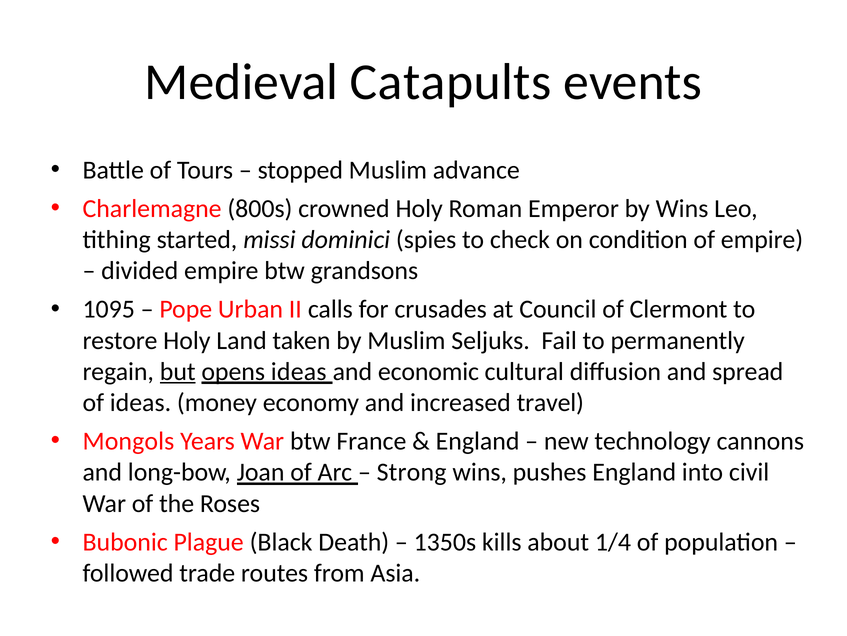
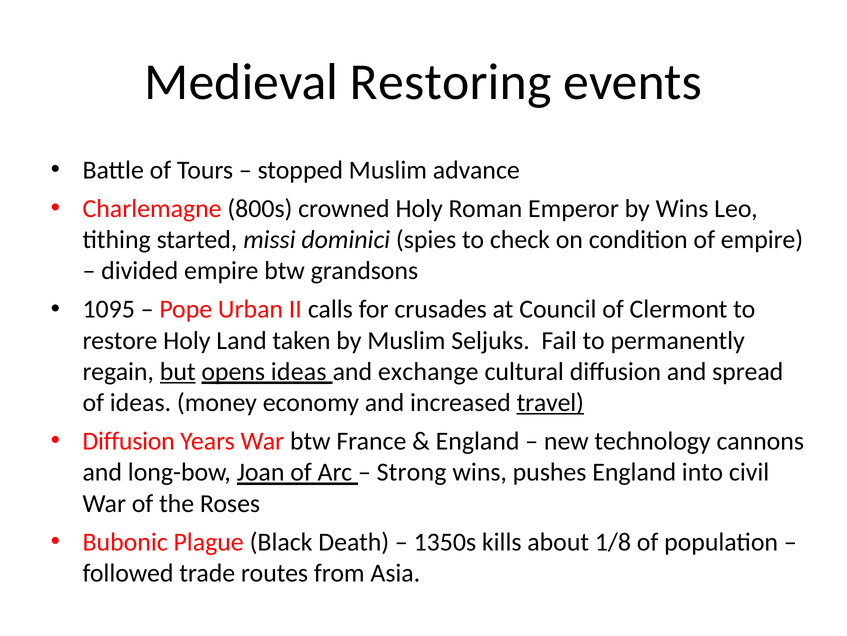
Catapults: Catapults -> Restoring (451, 82)
economic: economic -> exchange (428, 371)
travel underline: none -> present (550, 402)
Mongols: Mongols -> Diffusion (129, 441)
1/4: 1/4 -> 1/8 (613, 541)
